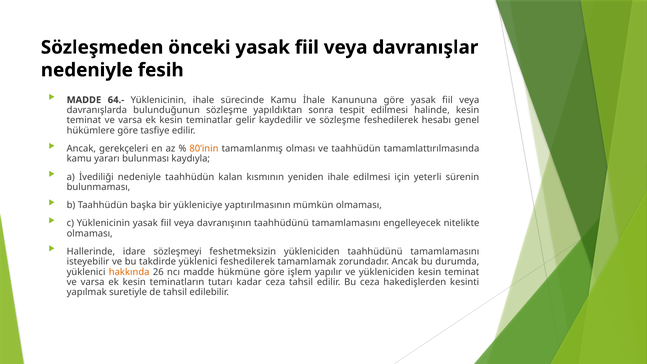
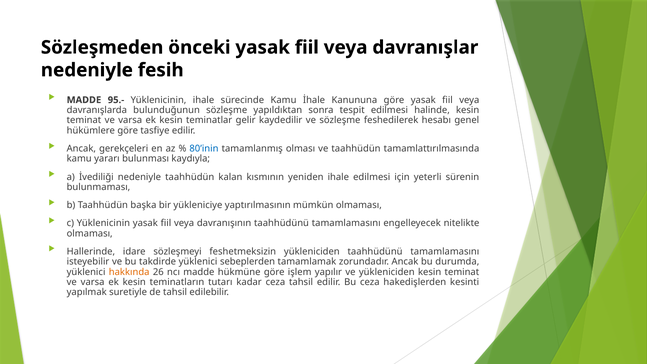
64.-: 64.- -> 95.- (116, 100)
80’inin colour: orange -> blue (204, 149)
yüklenici feshedilerek: feshedilerek -> sebeplerden (248, 262)
